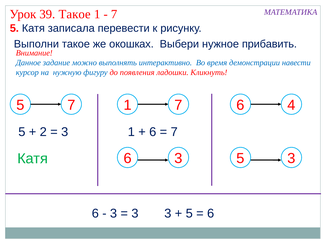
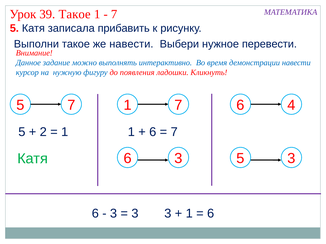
перевести: перевести -> прибавить (124, 28)
же окошках: окошках -> навести (131, 44)
прибавить: прибавить -> перевести (269, 44)
3: 3 -> 1 (65, 132)
5: 5 -> 1 (189, 214)
